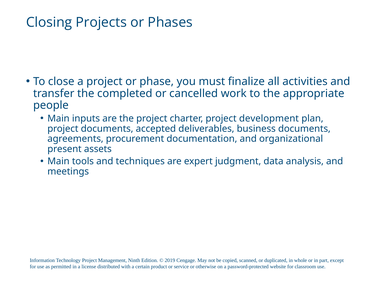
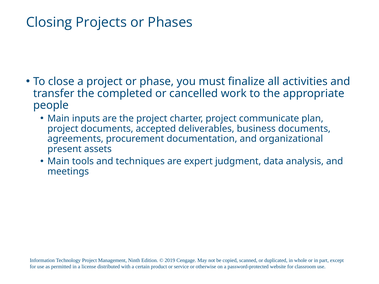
development: development -> communicate (269, 119)
